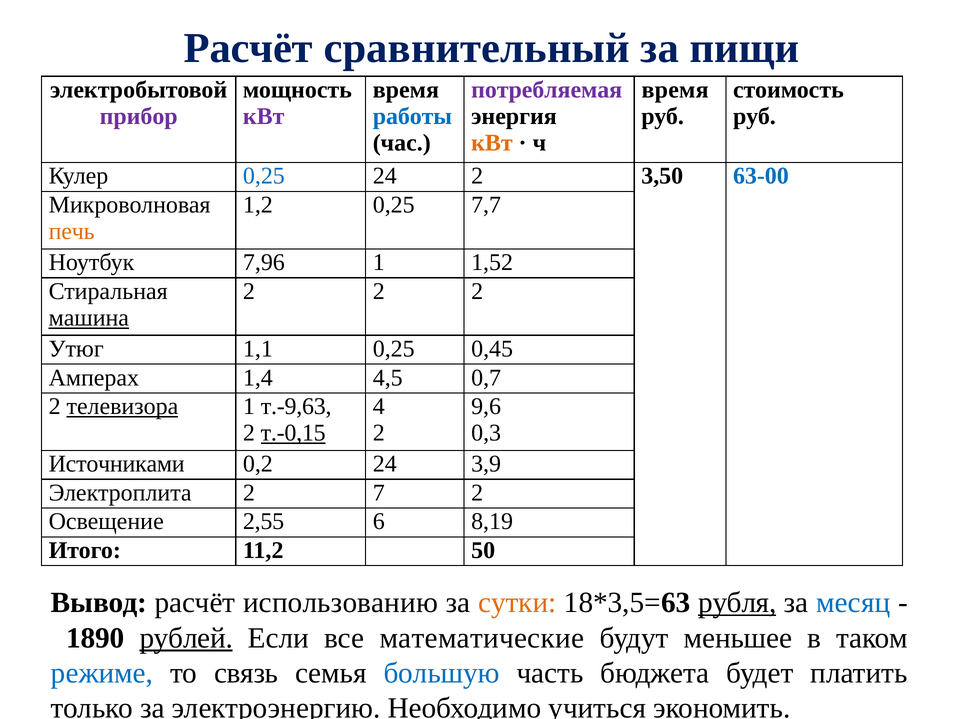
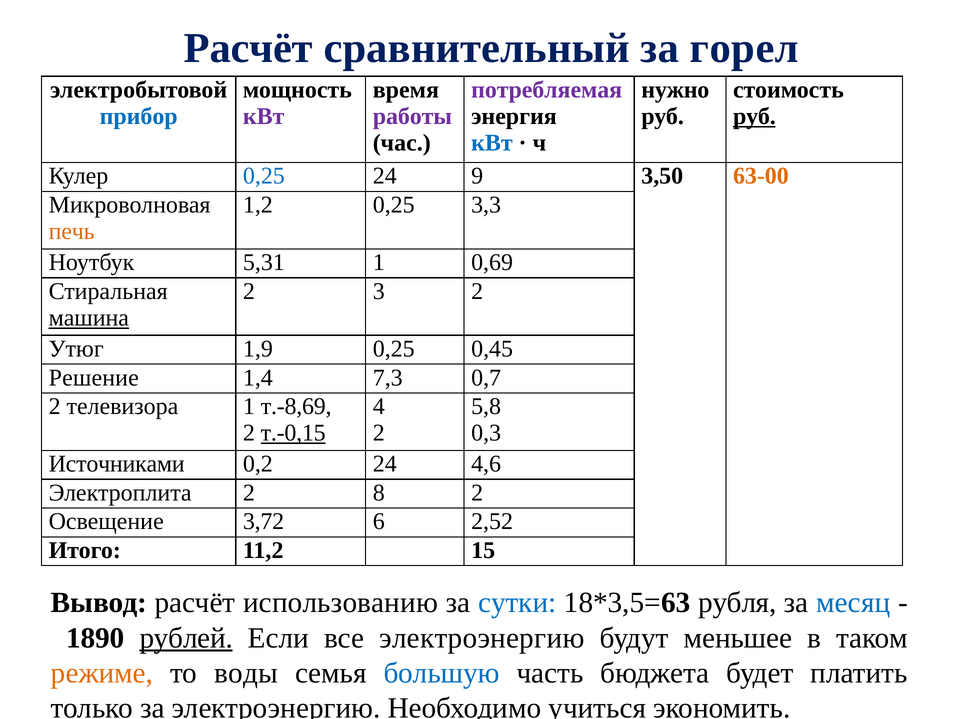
пищи: пищи -> горел (744, 48)
время: время -> нужно (675, 90)
прибор colour: purple -> blue (139, 116)
работы colour: blue -> purple (412, 116)
руб underline: none -> present (754, 116)
кВт colour: orange -> blue (492, 143)
24 2: 2 -> 9 (477, 176)
63-00 colour: blue -> orange (761, 176)
7,7: 7,7 -> 3,3 (486, 205)
7,96: 7,96 -> 5,31 (264, 263)
1,52: 1,52 -> 0,69 (492, 263)
2: 2 -> 3 (379, 291)
1,1: 1,1 -> 1,9 (258, 349)
Амперах: Амперах -> Решение (94, 378)
4,5: 4,5 -> 7,3 (388, 378)
телевизора underline: present -> none (122, 407)
т.-9,63: т.-9,63 -> т.-8,69 (296, 407)
9,6: 9,6 -> 5,8 (486, 407)
3,9: 3,9 -> 4,6 (486, 464)
7: 7 -> 8 (379, 493)
2,55: 2,55 -> 3,72 (264, 522)
8,19: 8,19 -> 2,52 (492, 522)
50: 50 -> 15 (483, 551)
сутки colour: orange -> blue (517, 603)
рубля underline: present -> none (737, 603)
все математические: математические -> электроэнергию (482, 638)
режиме colour: blue -> orange (102, 673)
связь: связь -> воды (246, 673)
